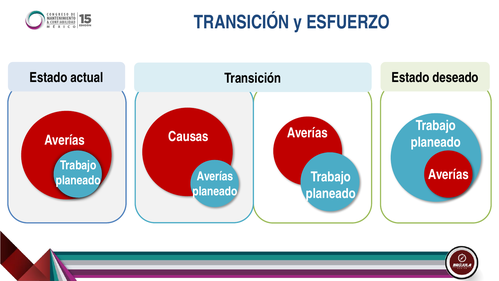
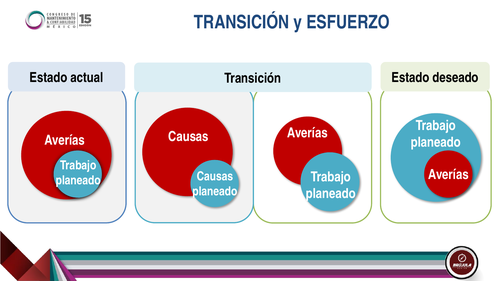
Averías: Averías -> Causas (215, 176)
